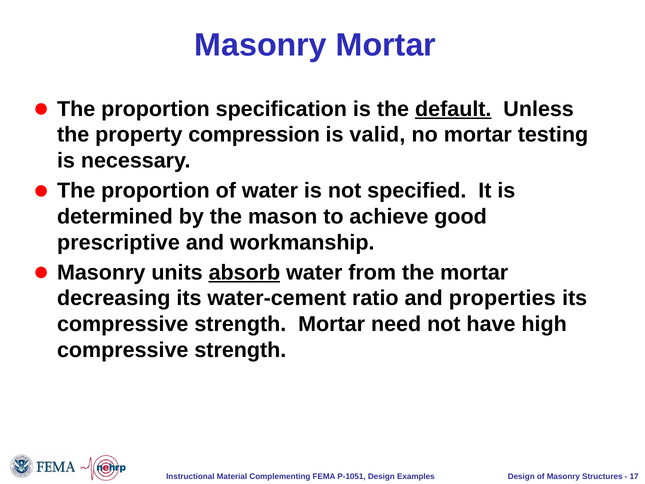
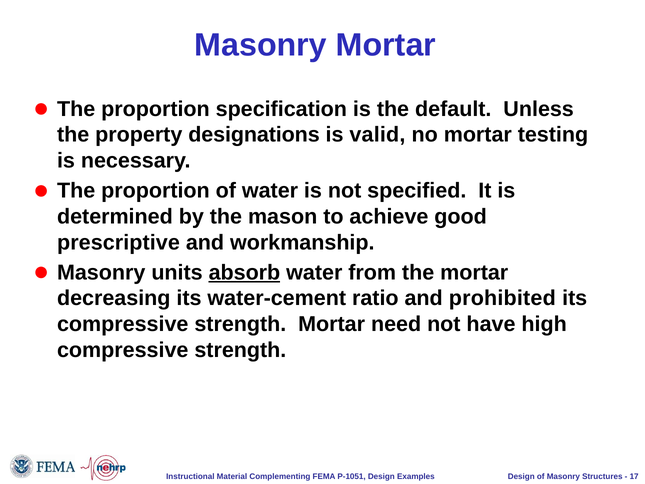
default underline: present -> none (453, 109)
compression: compression -> designations (254, 135)
properties: properties -> prohibited (502, 298)
